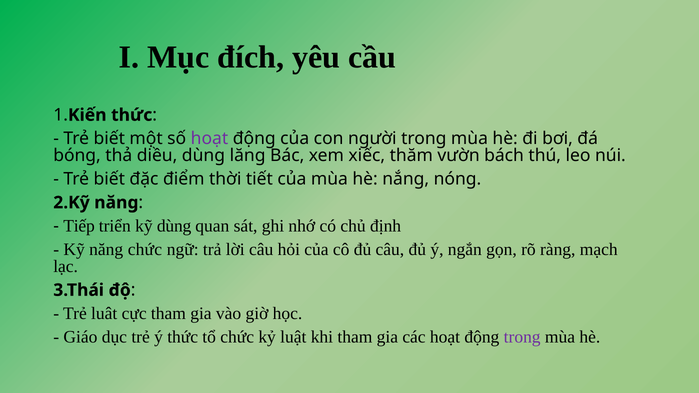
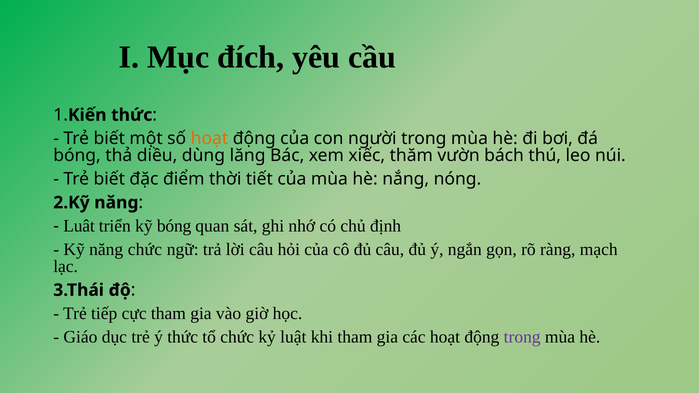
hoạt colour: purple -> orange (209, 139)
Tiếp: Tiếp -> Luât (79, 226)
kỹ dùng: dùng -> bóng (174, 226)
luât: luât -> tiếp (104, 314)
